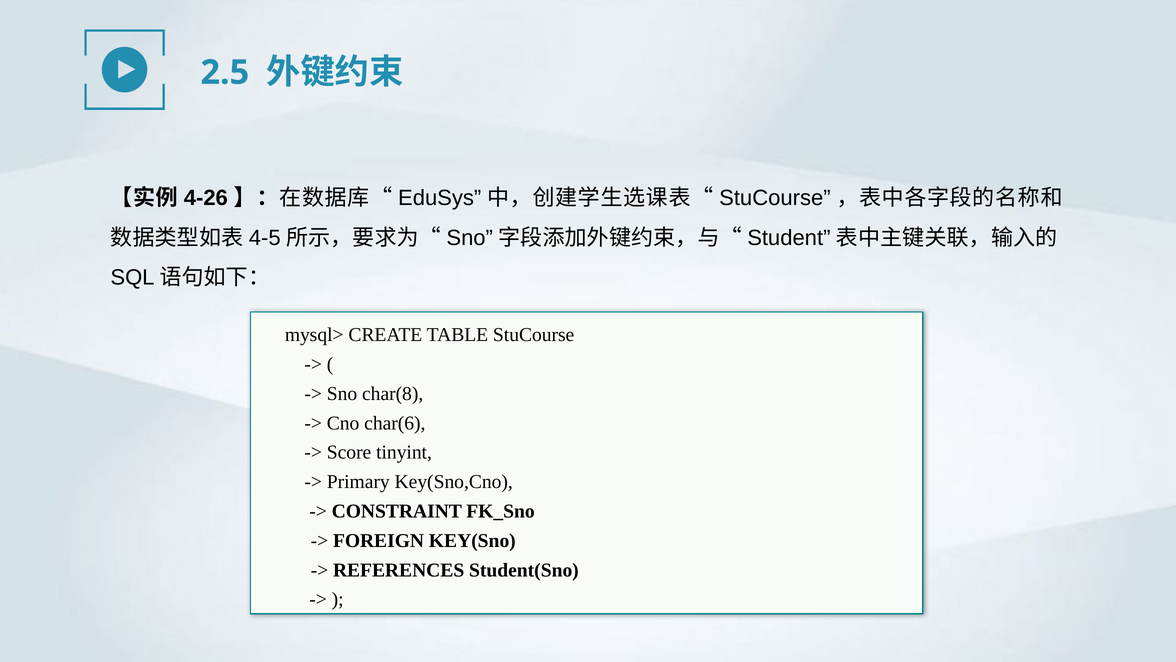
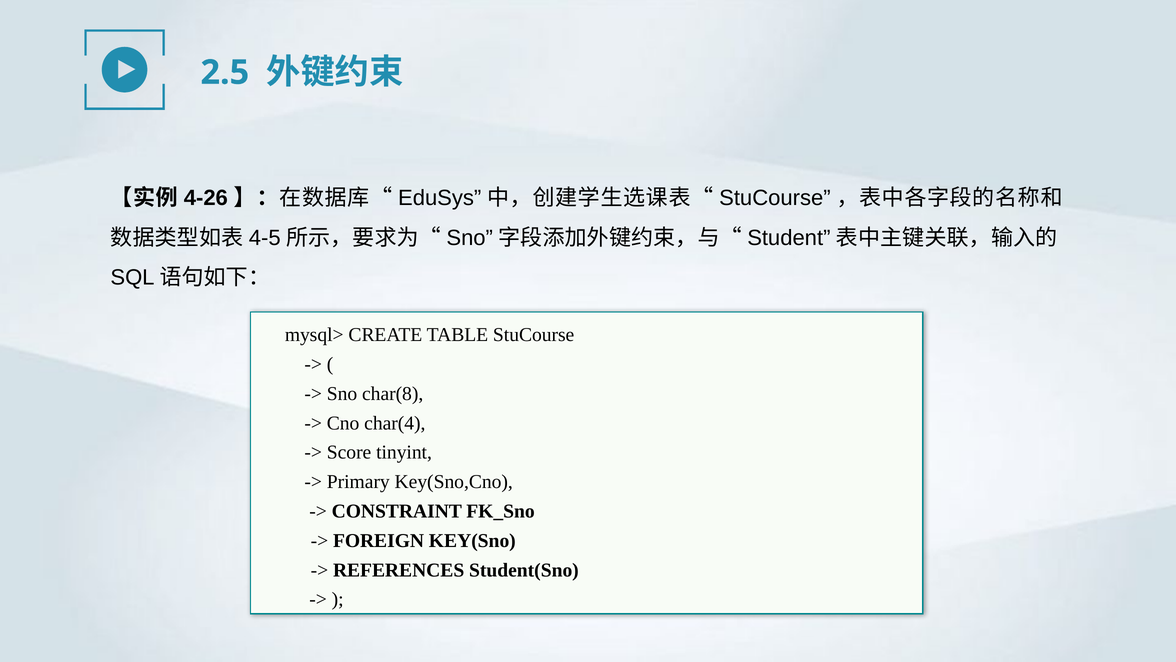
char(6: char(6 -> char(4 (395, 423)
